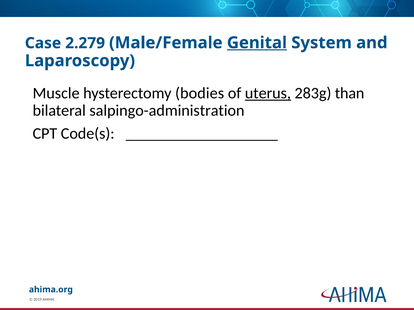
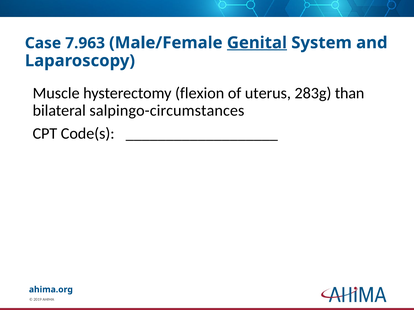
2.279: 2.279 -> 7.963 (85, 43)
bodies: bodies -> flexion (200, 93)
uterus underline: present -> none (268, 93)
salpingo-administration: salpingo-administration -> salpingo-circumstances (167, 111)
